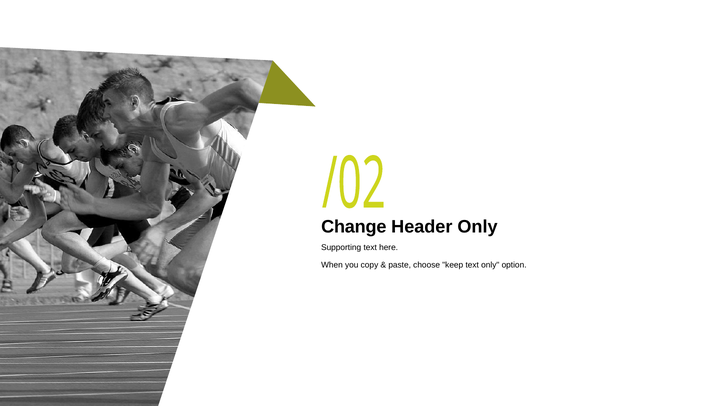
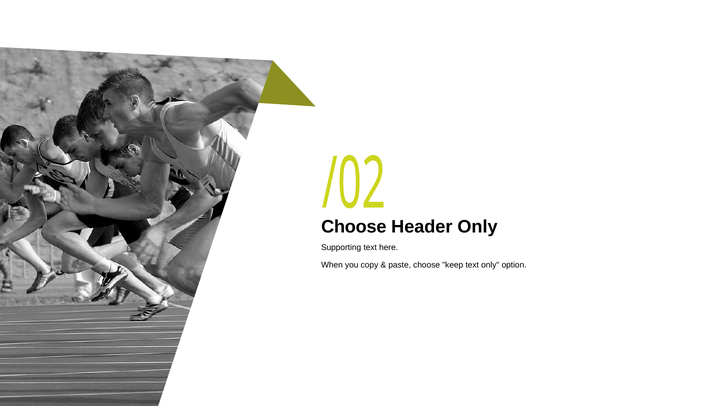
Change: Change -> Choose (354, 227)
